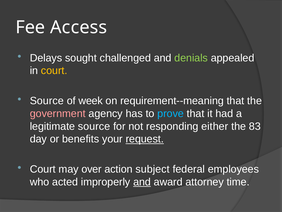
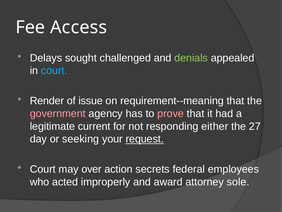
court colour: yellow -> light blue (54, 71)
Source: Source -> Render (47, 101)
week: week -> issue (91, 101)
prove colour: light blue -> pink (171, 113)
legitimate source: source -> current (94, 126)
83: 83 -> 27 (255, 126)
benefits: benefits -> seeking (81, 139)
subject: subject -> secrets (153, 169)
and underline: present -> none (142, 182)
time: time -> sole (238, 182)
